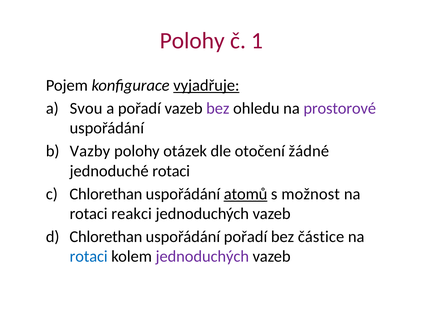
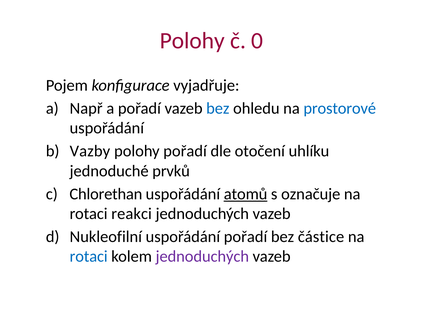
1: 1 -> 0 (257, 41)
vyjadřuje underline: present -> none (206, 85)
Svou: Svou -> Např (86, 108)
bez colour: purple -> blue (218, 108)
prostorové colour: purple -> blue (340, 108)
polohy otázek: otázek -> pořadí (185, 151)
žádné: žádné -> uhlíku (309, 151)
jednoduché rotaci: rotaci -> prvků (171, 171)
možnost: možnost -> označuje (311, 194)
Chlorethan: Chlorethan -> Nukleofilní (106, 236)
